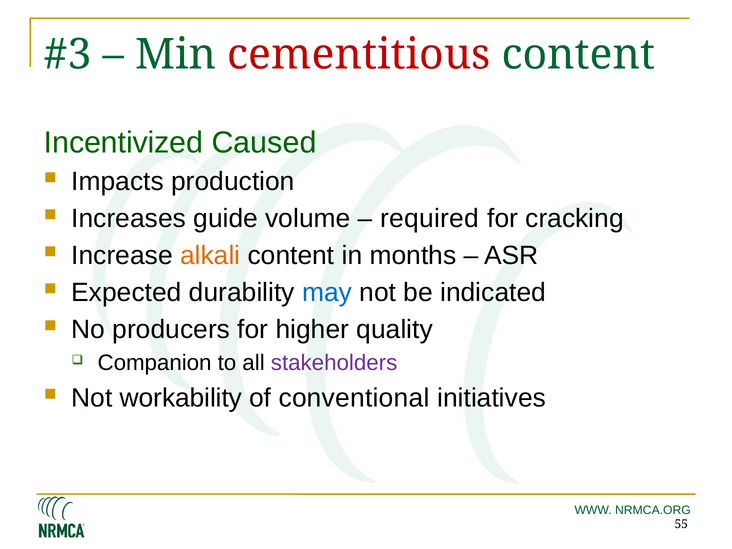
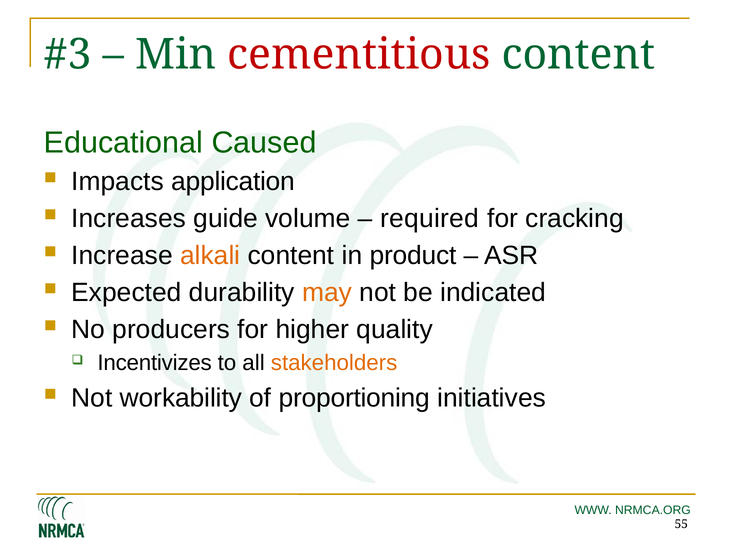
Incentivized: Incentivized -> Educational (123, 143)
production: production -> application (233, 182)
months: months -> product (413, 256)
may colour: blue -> orange (327, 293)
Companion: Companion -> Incentivizes (155, 363)
stakeholders colour: purple -> orange (334, 363)
conventional: conventional -> proportioning (354, 398)
